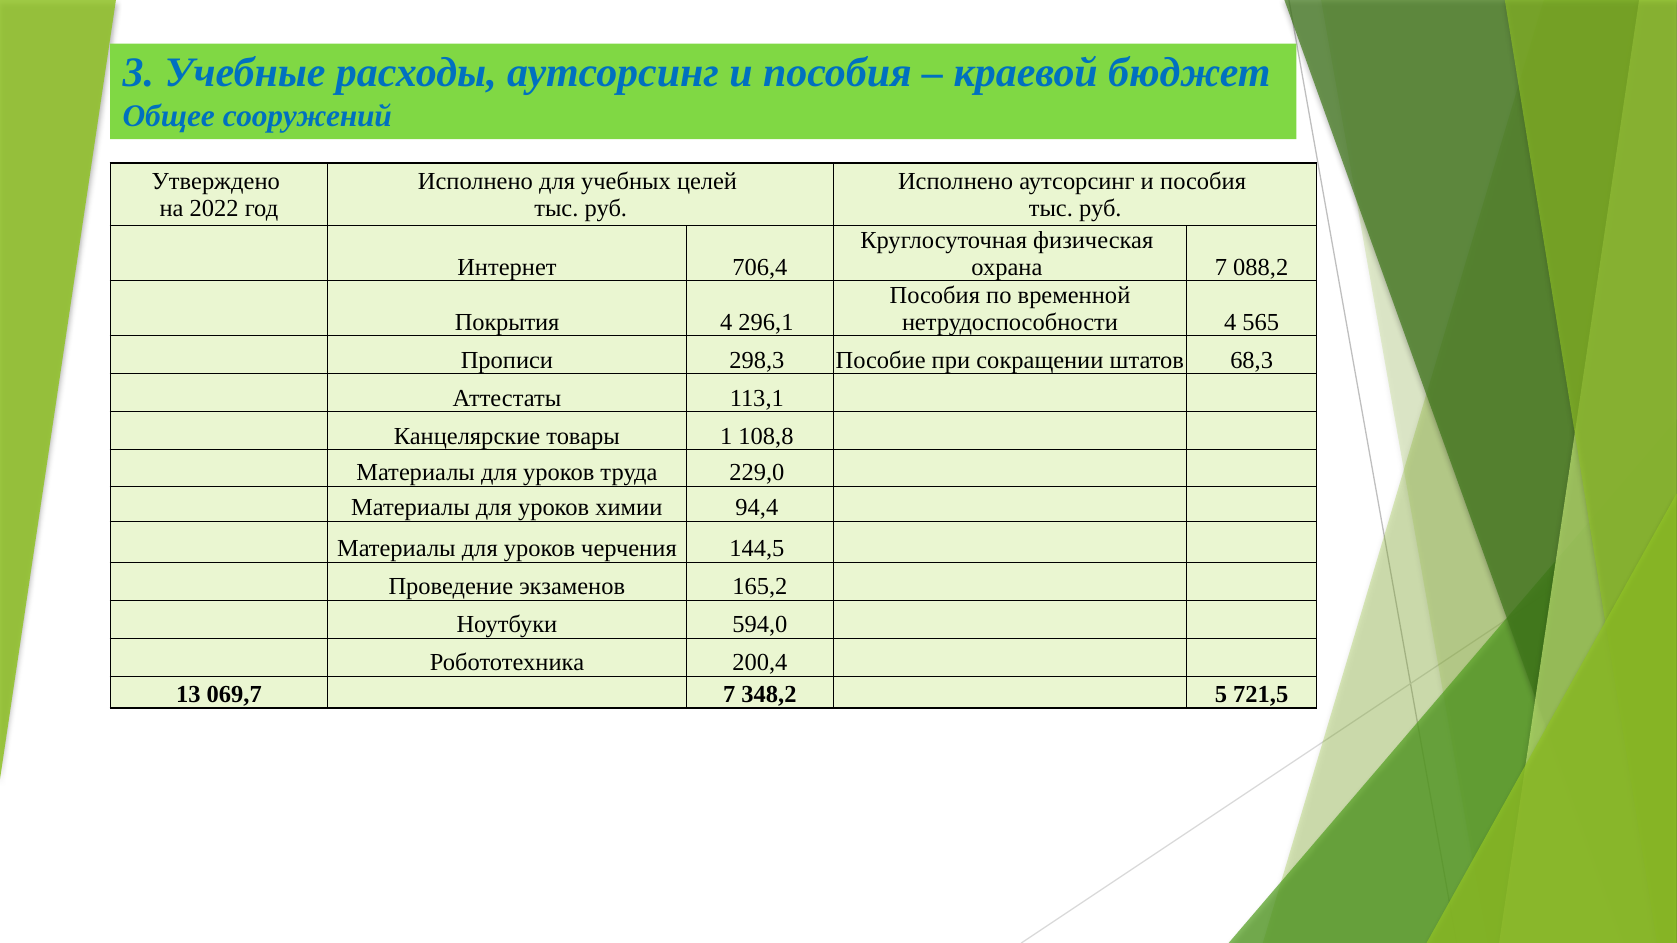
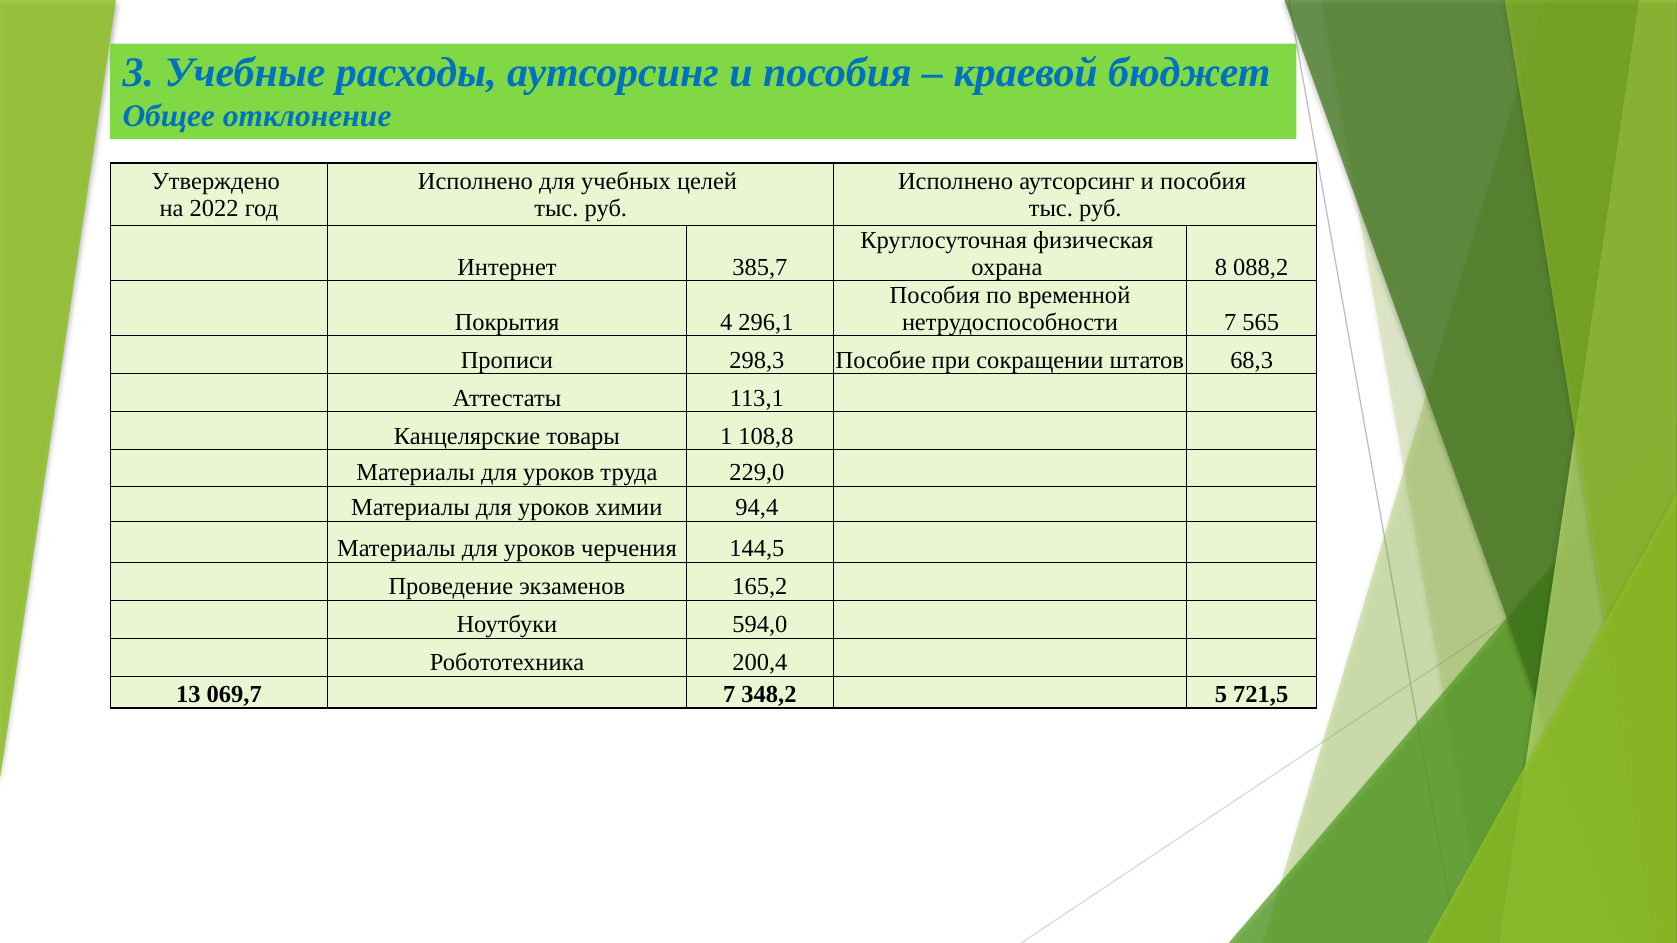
сооружений: сооружений -> отклонение (307, 116)
706,4: 706,4 -> 385,7 (760, 267)
охрана 7: 7 -> 8 (1221, 267)
нетрудоспособности 4: 4 -> 7 (1230, 323)
